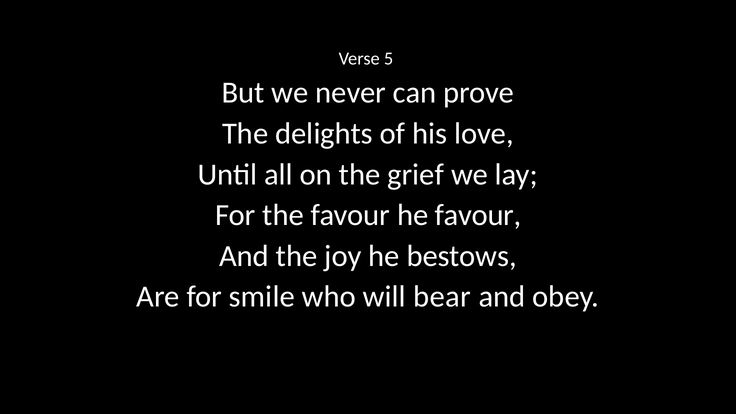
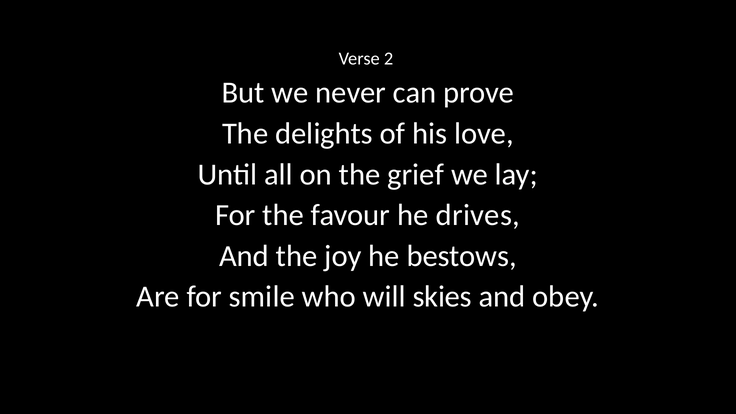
5: 5 -> 2 (389, 59)
he favour: favour -> drives (478, 215)
bear: bear -> skies (442, 297)
